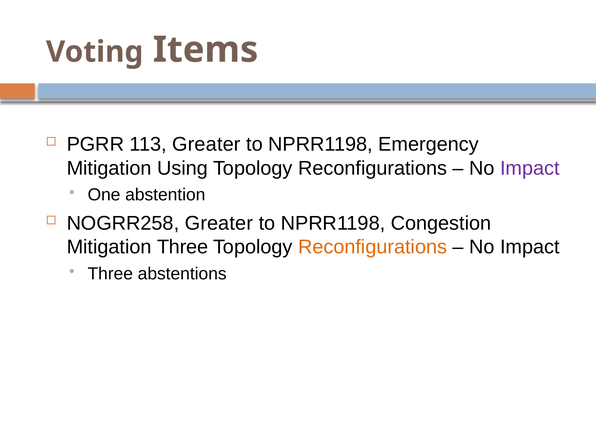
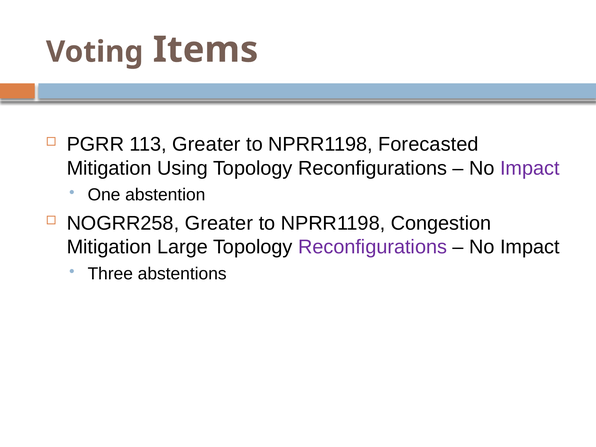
Emergency: Emergency -> Forecasted (428, 144)
Mitigation Three: Three -> Large (183, 247)
Reconfigurations colour: orange -> purple (373, 247)
